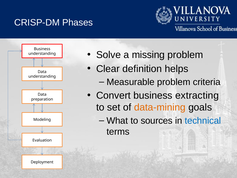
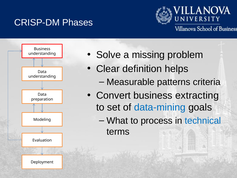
Measurable problem: problem -> patterns (174, 82)
data-mining colour: orange -> blue (160, 107)
sources: sources -> process (157, 121)
